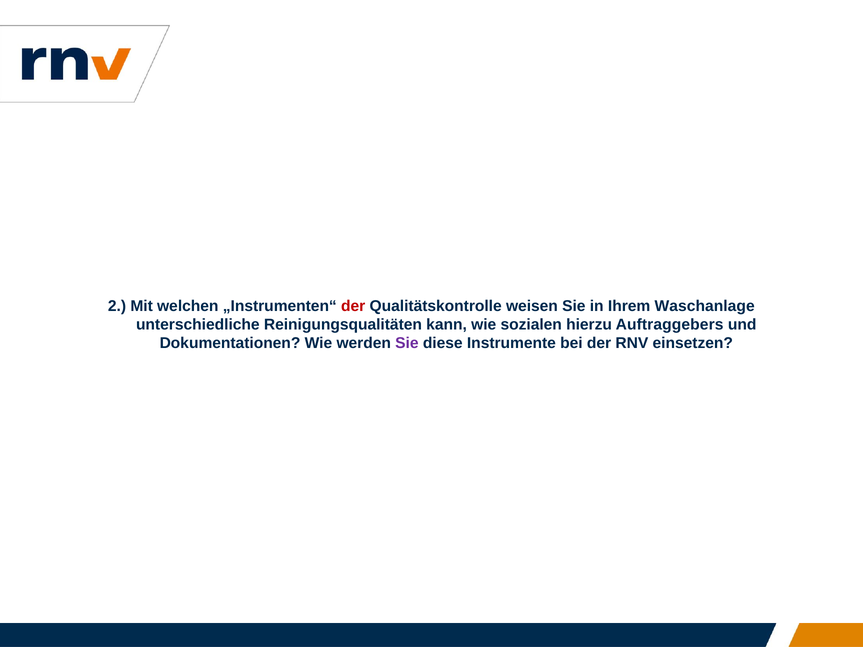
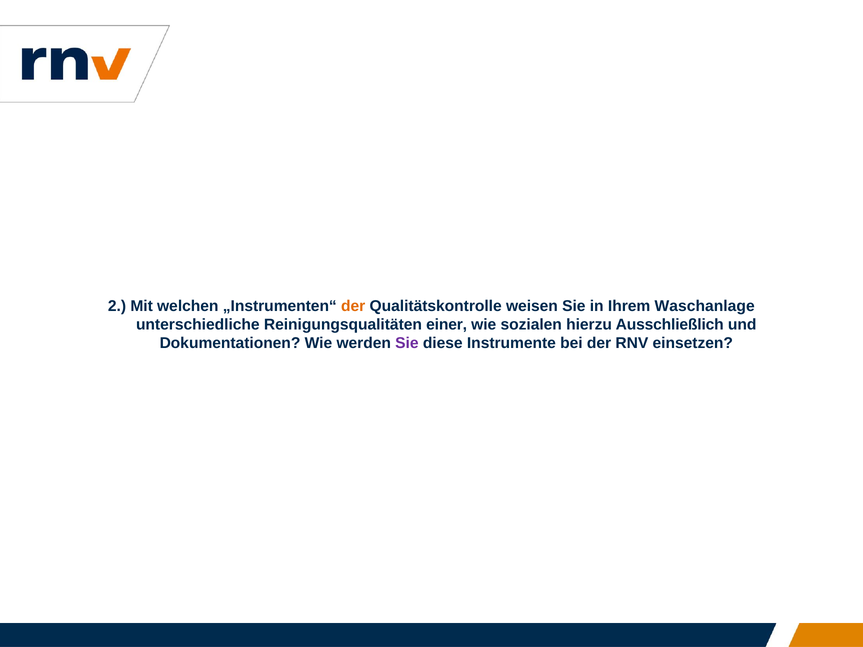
der colour: red -> orange (353, 306)
kann: kann -> einer (447, 325)
Auftraggebers: Auftraggebers -> Ausschließlich (670, 325)
